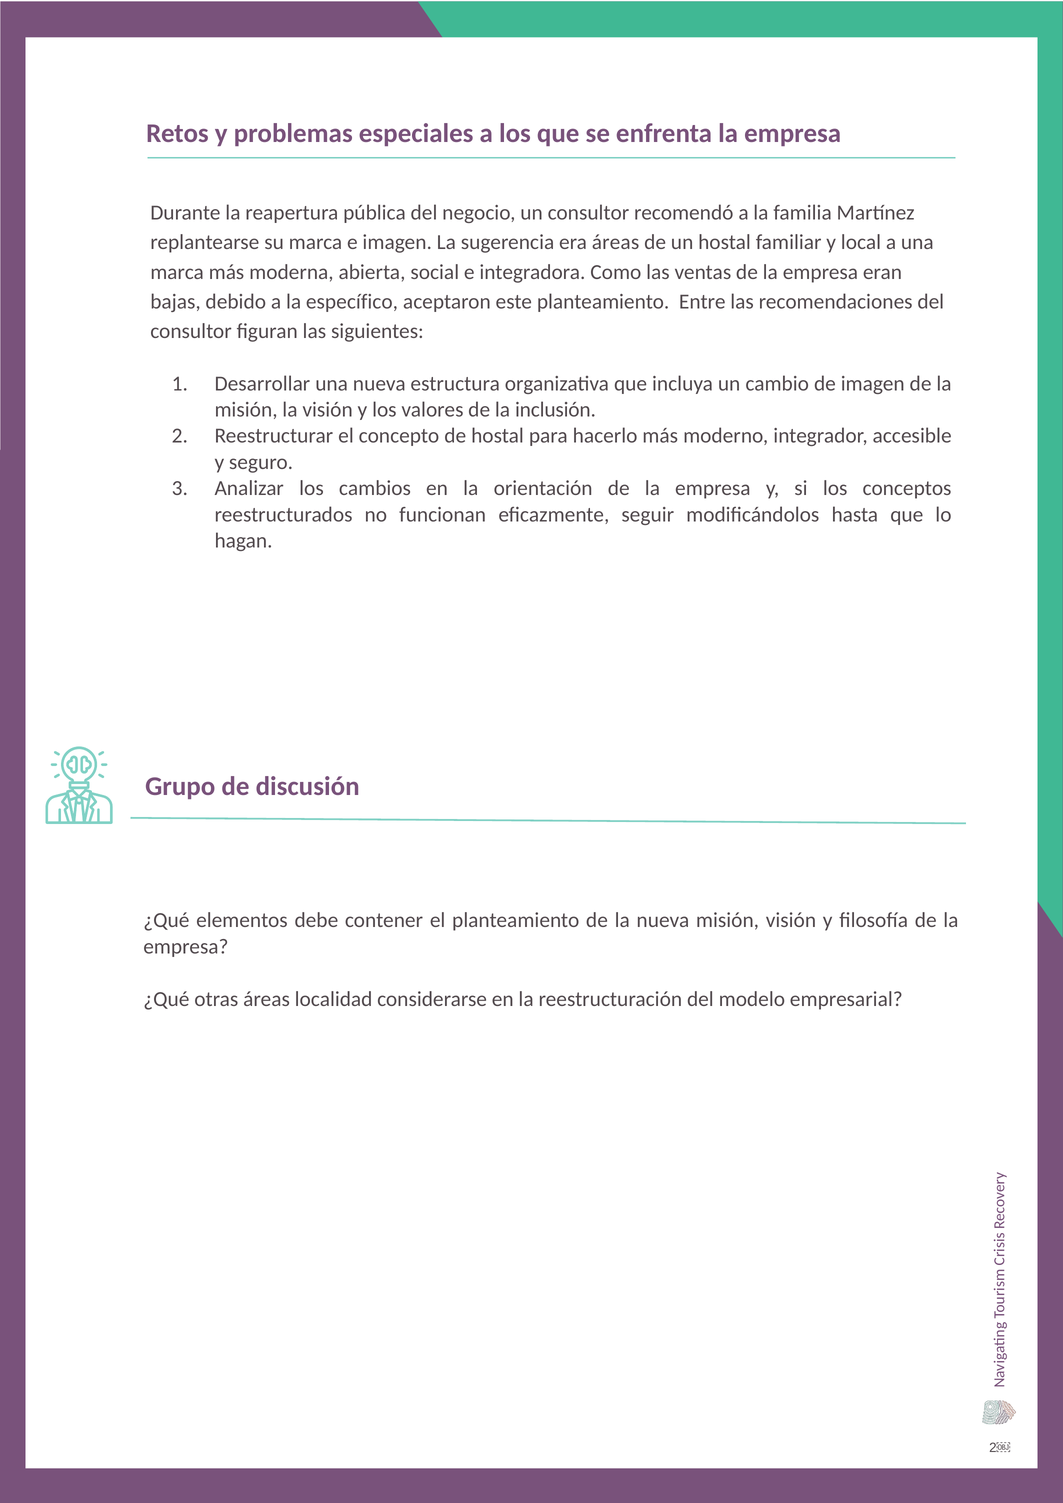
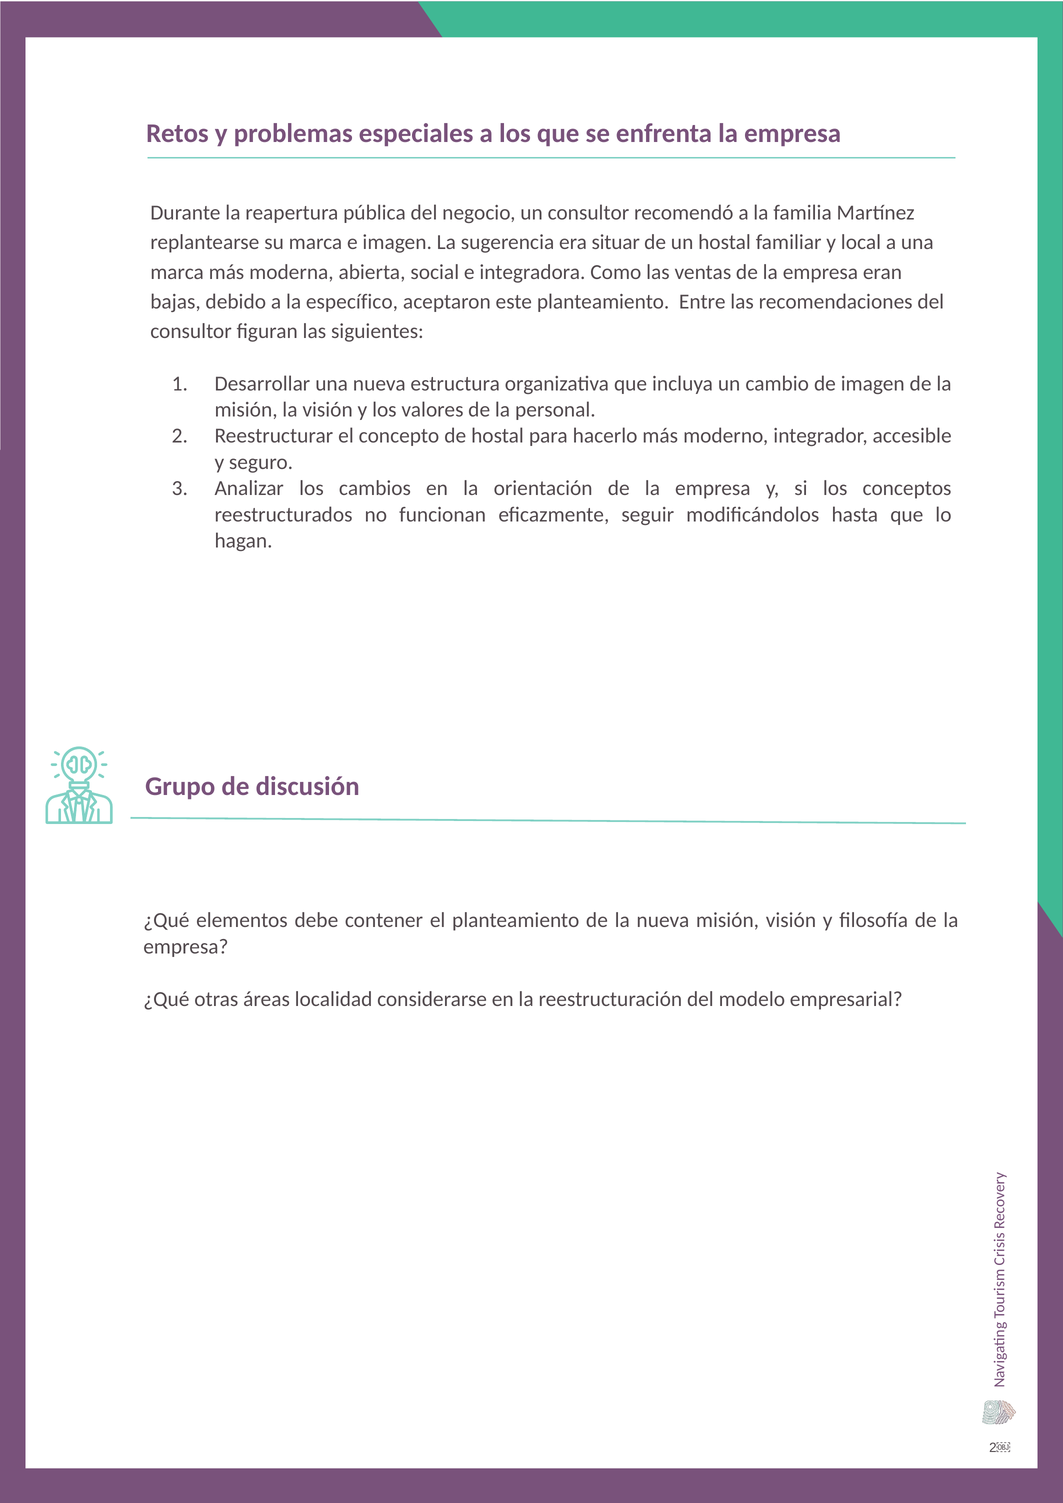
era áreas: áreas -> situar (616, 242)
inclusión: inclusión -> personal (555, 410)
